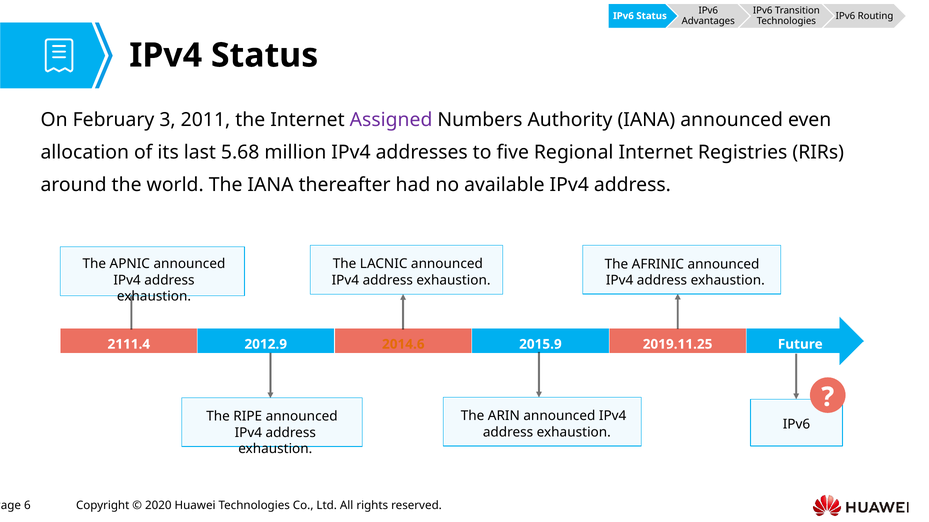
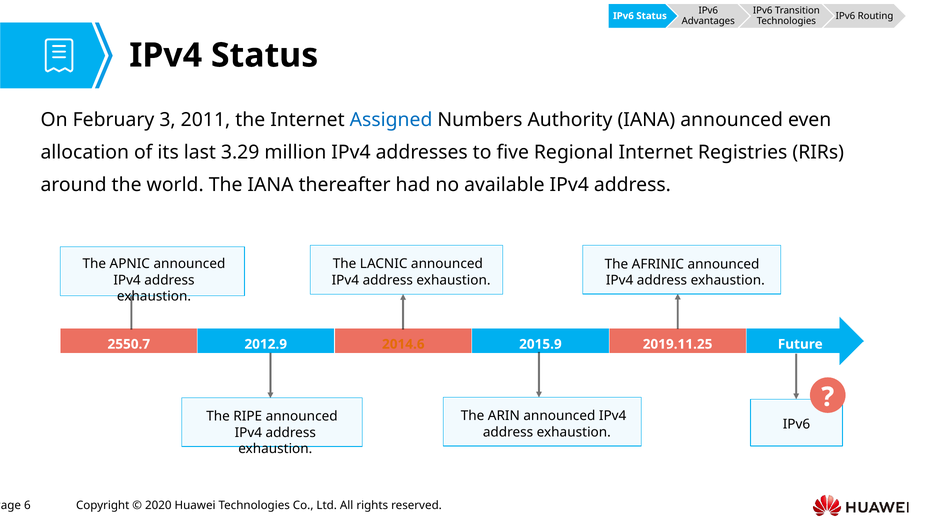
Assigned colour: purple -> blue (391, 120)
5.68: 5.68 -> 3.29 (240, 152)
2111.4: 2111.4 -> 2550.7 (129, 345)
